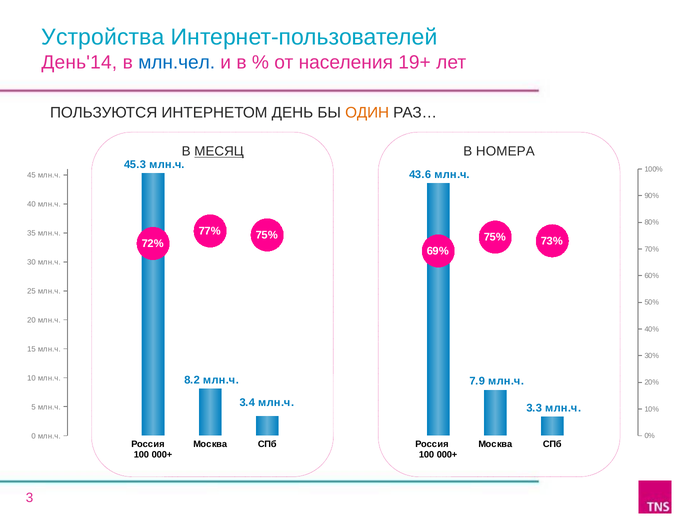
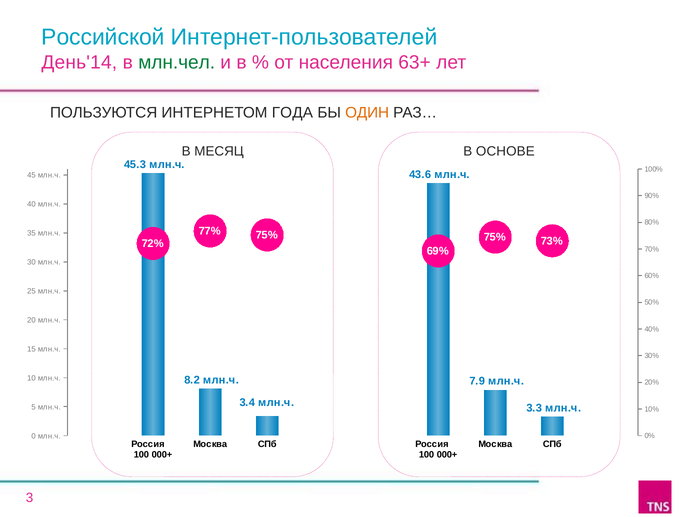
Устройства: Устройства -> Российской (103, 37)
млн.чел colour: blue -> green (177, 62)
19+: 19+ -> 63+ (415, 62)
ДЕНЬ: ДЕНЬ -> ГОДА (292, 113)
МЕСЯЦ underline: present -> none (219, 151)
НОМЕРА: НОМЕРА -> ОСНОВЕ (505, 151)
